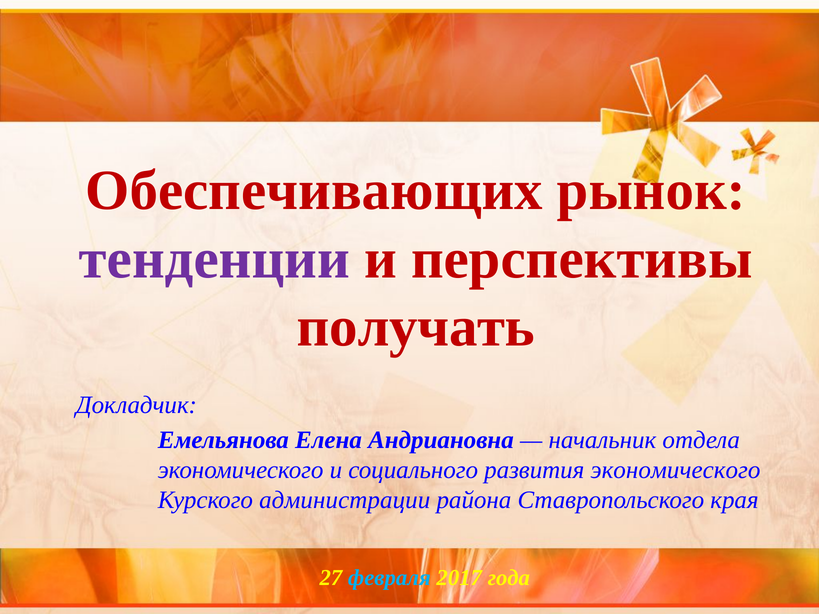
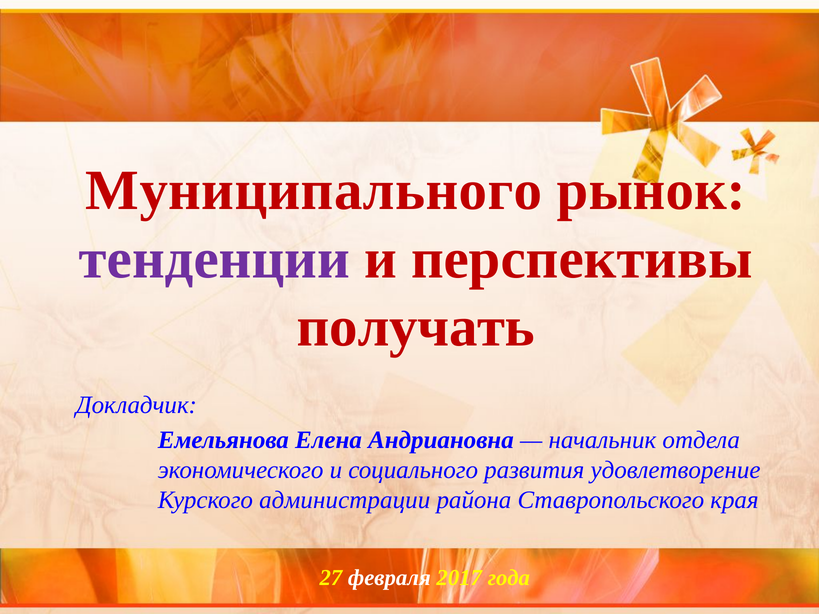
Обеспечивающих: Обеспечивающих -> Муниципального (314, 191)
развития экономического: экономического -> удовлетворение (676, 470)
февраля colour: light blue -> white (389, 578)
